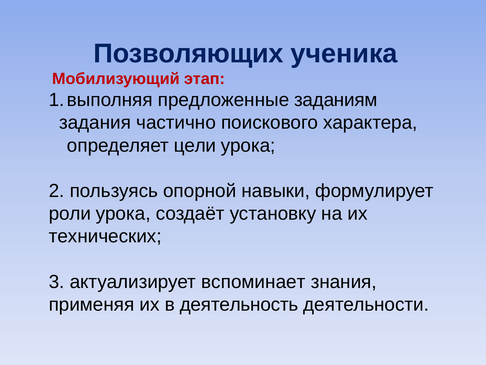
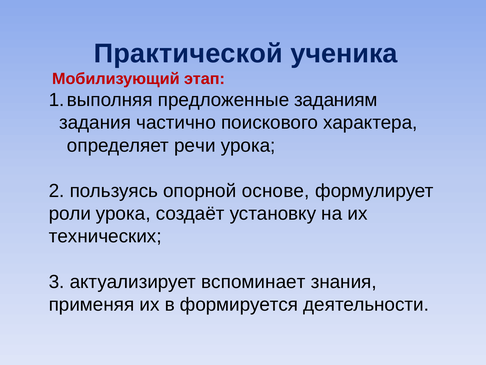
Позволяющих: Позволяющих -> Практической (188, 53)
цели: цели -> речи (195, 145)
навыки: навыки -> основе (276, 191)
деятельность: деятельность -> формируется (239, 304)
